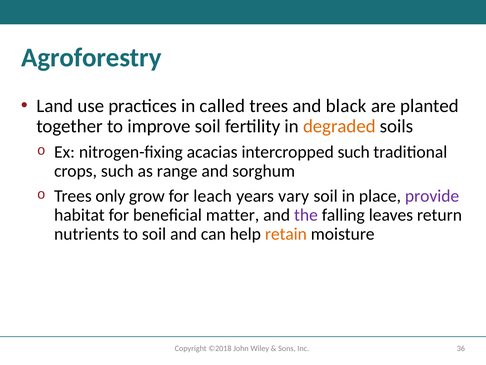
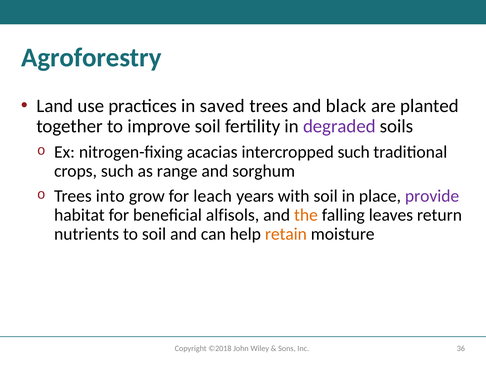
called: called -> saved (222, 106)
degraded colour: orange -> purple (339, 126)
only: only -> into (110, 196)
vary: vary -> with (294, 196)
matter: matter -> alfisols (233, 215)
the colour: purple -> orange (306, 215)
